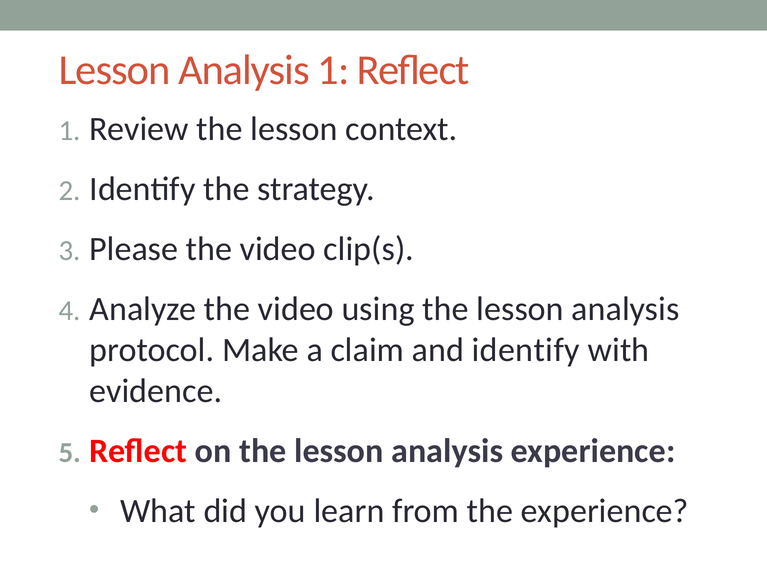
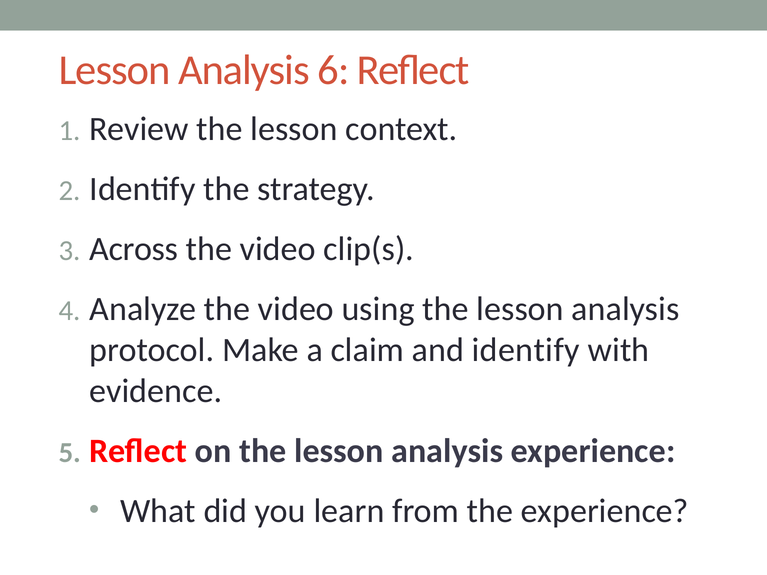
Analysis 1: 1 -> 6 (334, 70)
Please: Please -> Across (134, 249)
